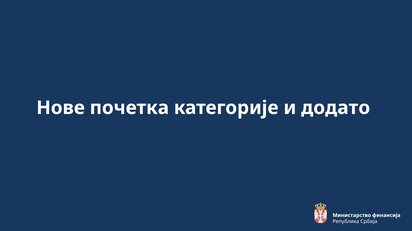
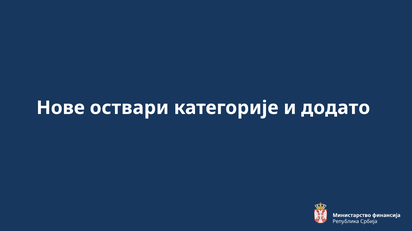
почетка: почетка -> оствари (129, 108)
